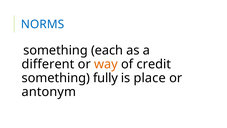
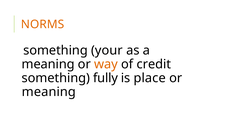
NORMS colour: blue -> orange (43, 24)
each: each -> your (107, 50)
different: different -> meaning (48, 64)
antonym: antonym -> meaning (49, 92)
